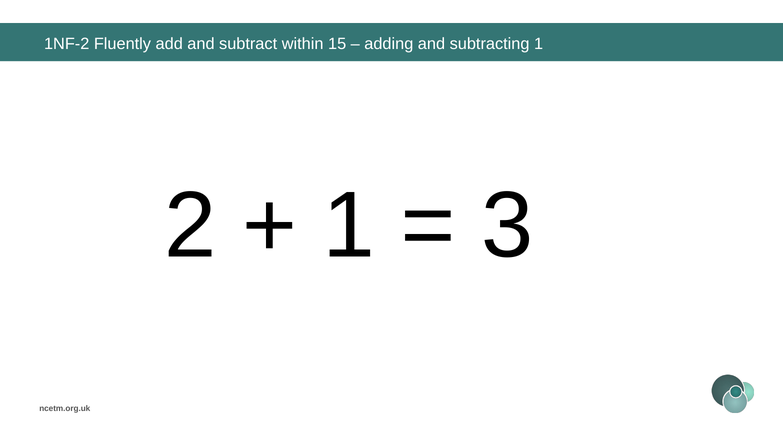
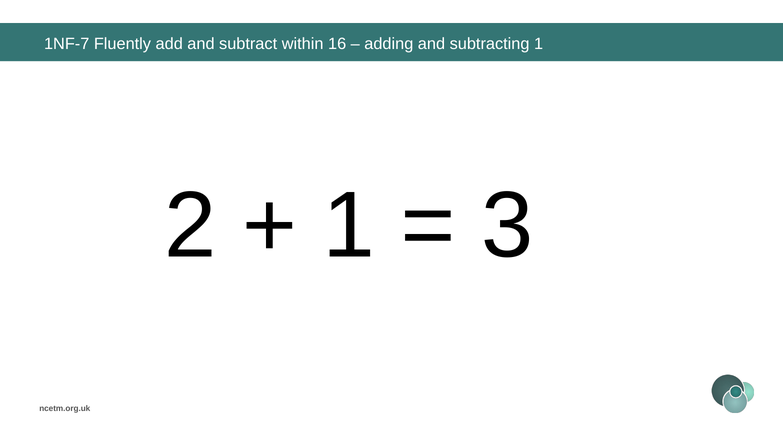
1NF-2: 1NF-2 -> 1NF-7 (67, 44)
15: 15 -> 16 (337, 44)
